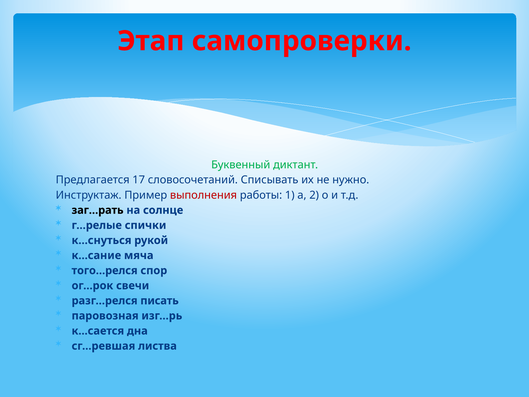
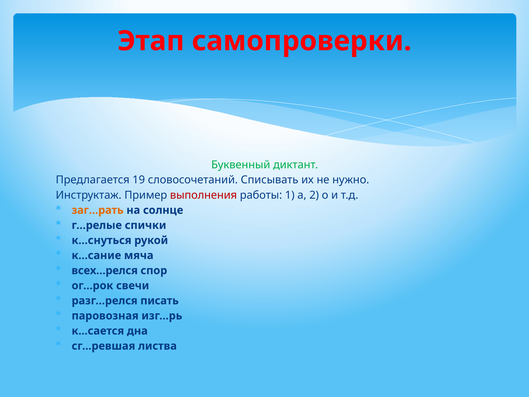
17: 17 -> 19 (139, 180)
заг…рать colour: black -> orange (98, 210)
того…релся: того…релся -> всех…релся (105, 270)
